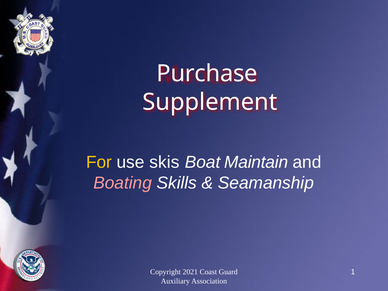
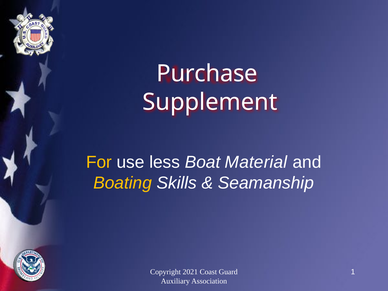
skis: skis -> less (165, 162)
Maintain: Maintain -> Material (256, 162)
Boating colour: pink -> yellow (123, 183)
